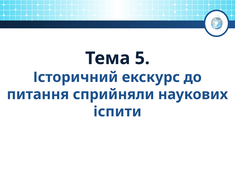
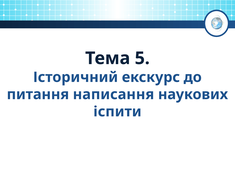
сприйняли: сприйняли -> написання (113, 95)
